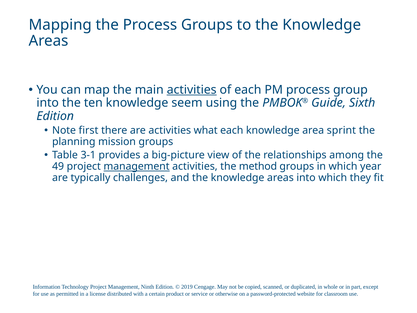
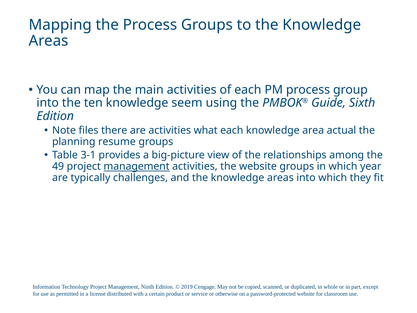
activities underline: present -> none (192, 90)
first: first -> files (89, 130)
sprint: sprint -> actual (341, 130)
mission: mission -> resume (117, 142)
the method: method -> website (258, 166)
